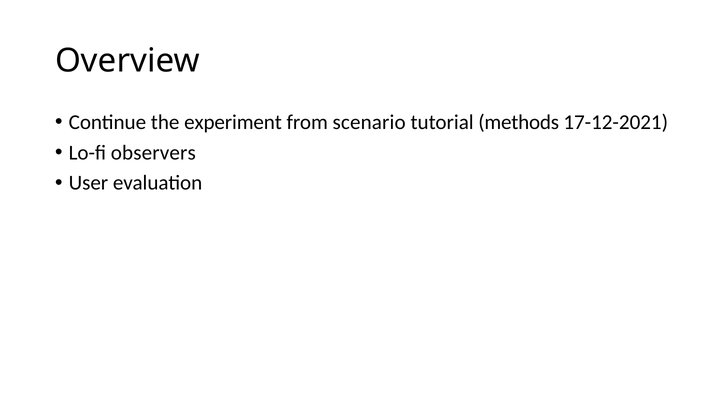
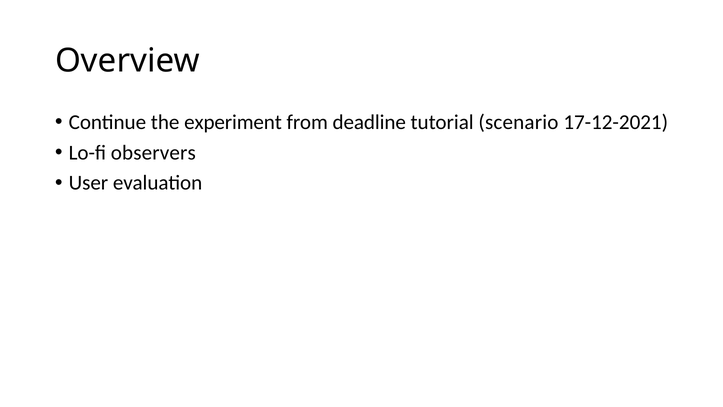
scenario: scenario -> deadline (369, 122)
methods: methods -> scenario (518, 122)
